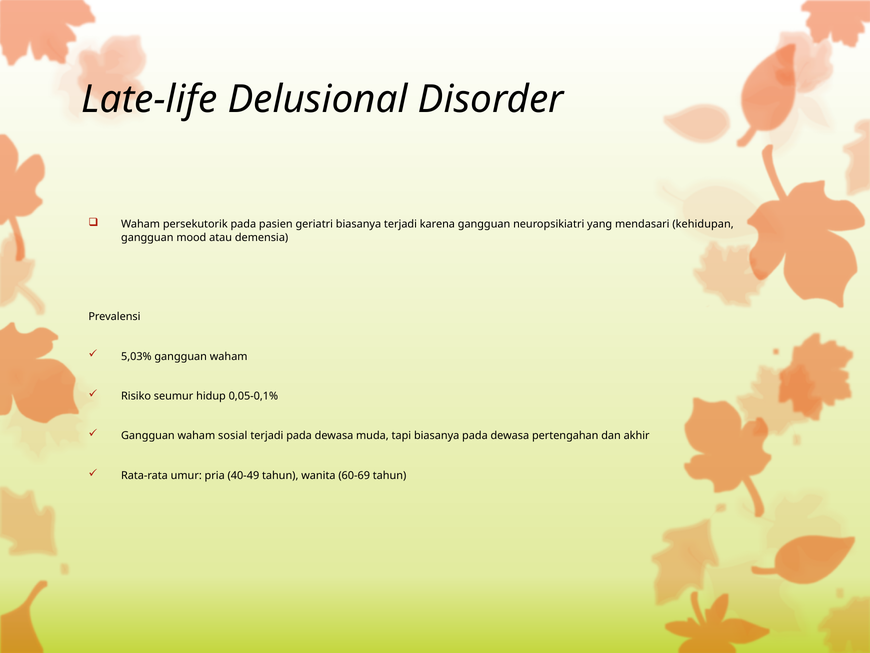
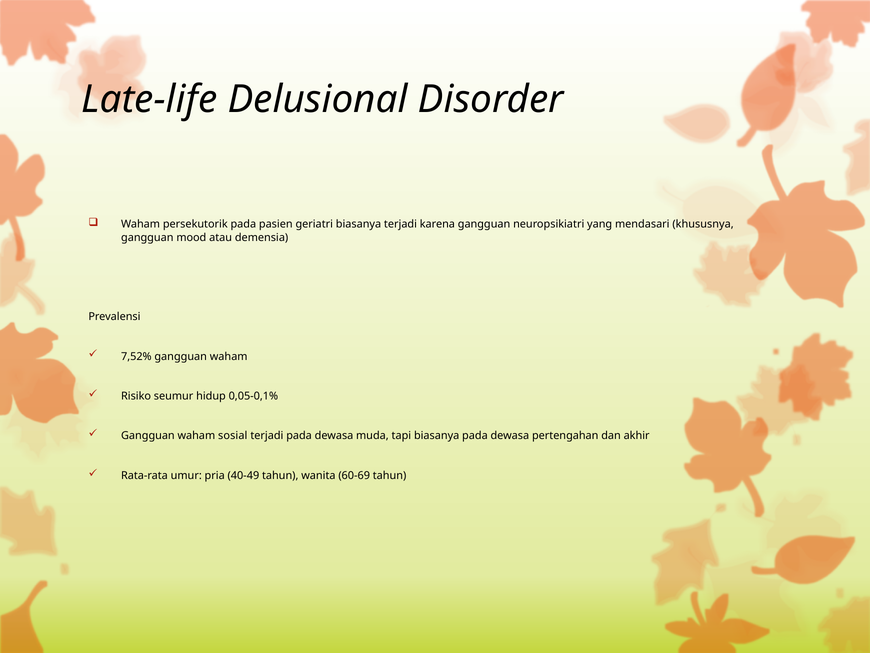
kehidupan: kehidupan -> khususnya (703, 224)
5,03%: 5,03% -> 7,52% (136, 356)
